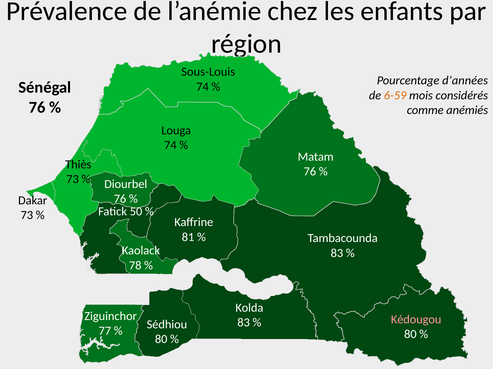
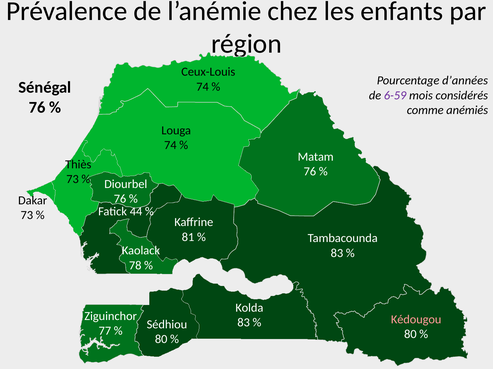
Sous-Louis: Sous-Louis -> Ceux-Louis (208, 72)
6-59 colour: orange -> purple (395, 96)
50: 50 -> 44 (136, 212)
